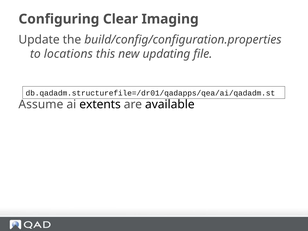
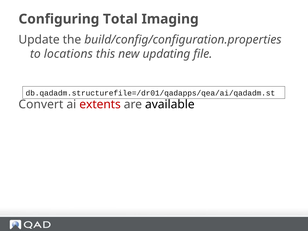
Clear: Clear -> Total (120, 19)
Assume: Assume -> Convert (41, 104)
extents colour: black -> red (100, 104)
